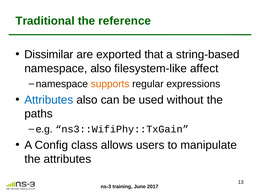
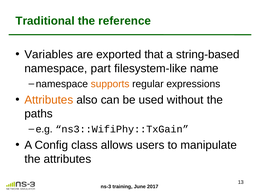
Dissimilar: Dissimilar -> Variables (49, 55)
namespace also: also -> part (101, 68)
affect: affect -> name (204, 68)
Attributes colour: blue -> orange (49, 100)
